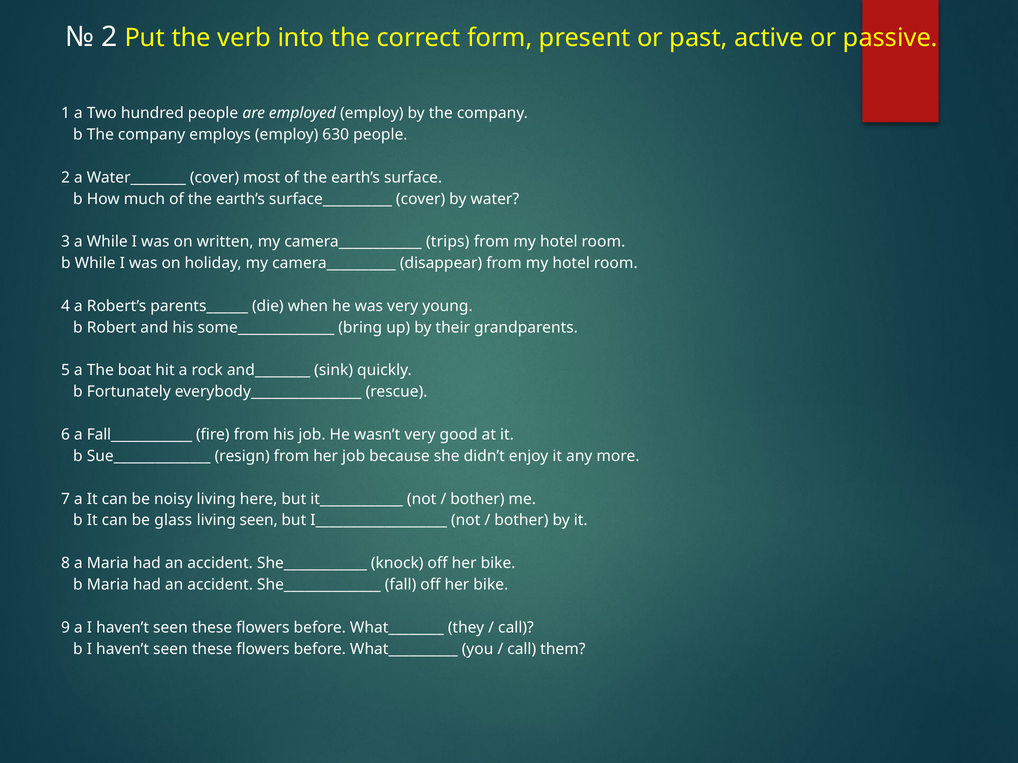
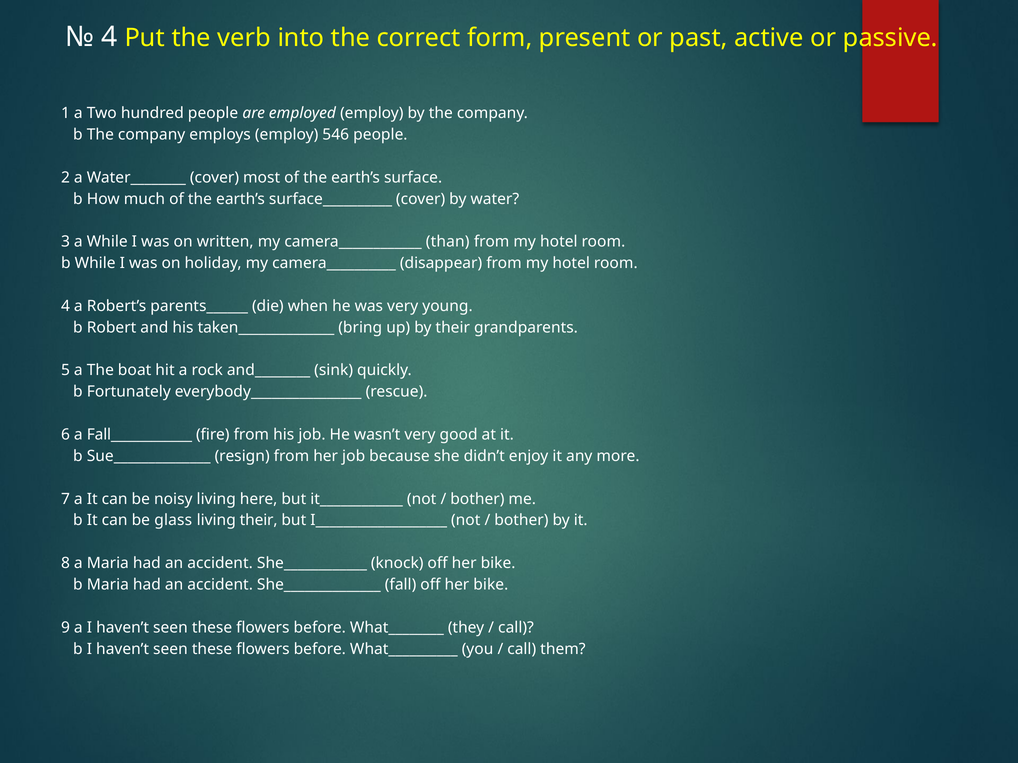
2: 2 -> 4 (109, 37)
630: 630 -> 546 (336, 135)
trips: trips -> than (448, 242)
some______________: some______________ -> taken______________ (266, 328)
living seen: seen -> their (259, 521)
